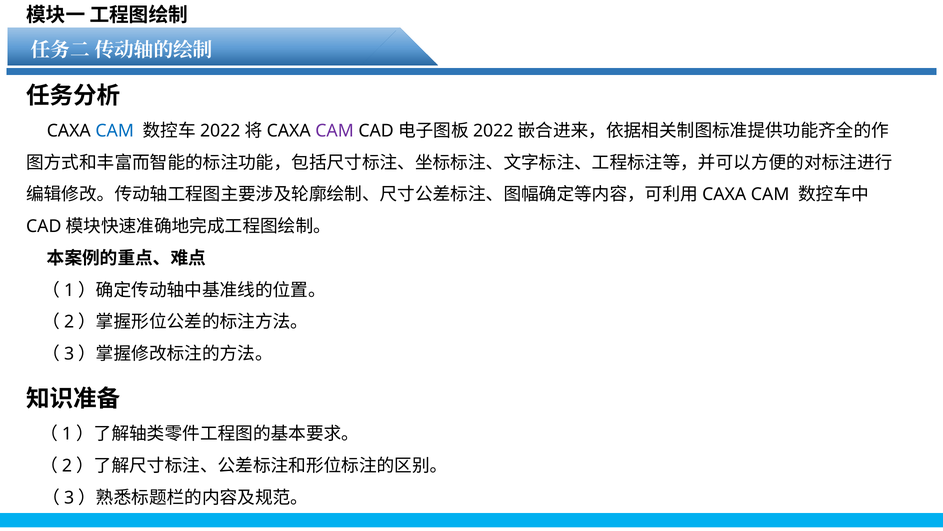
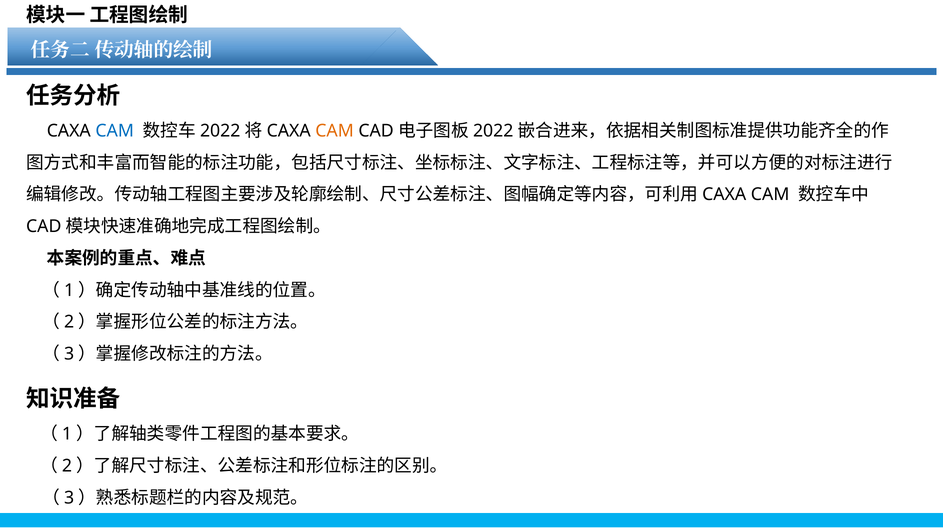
CAM colour: purple -> orange (335, 131)
